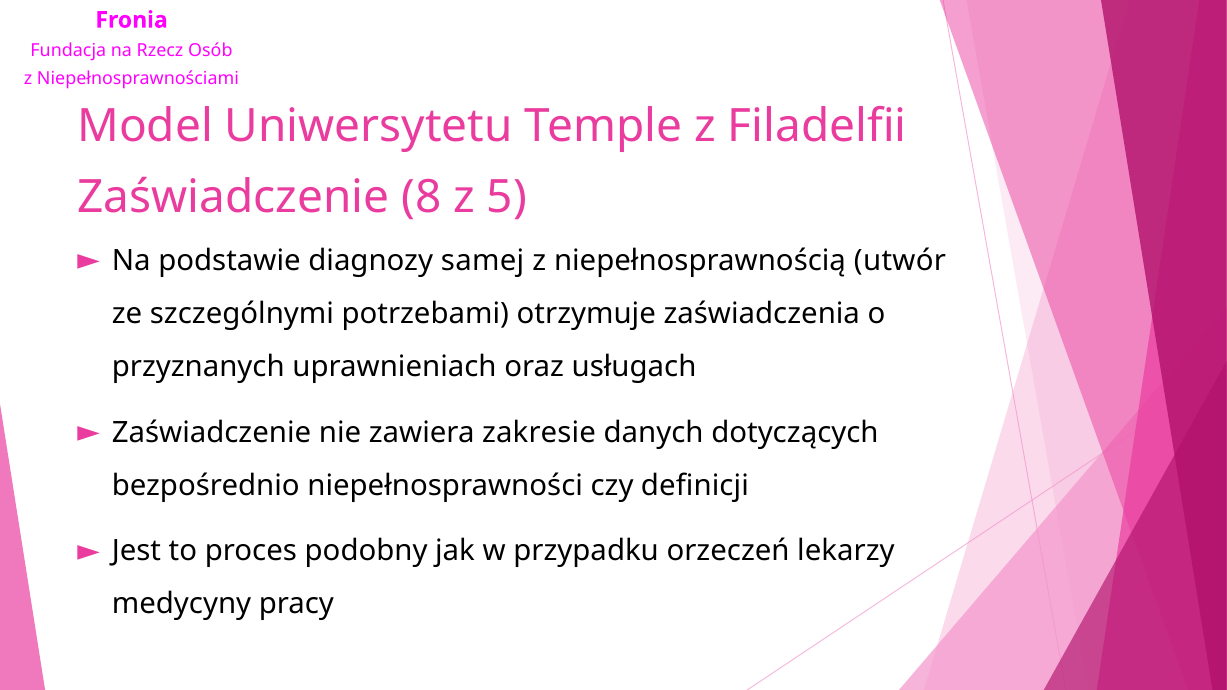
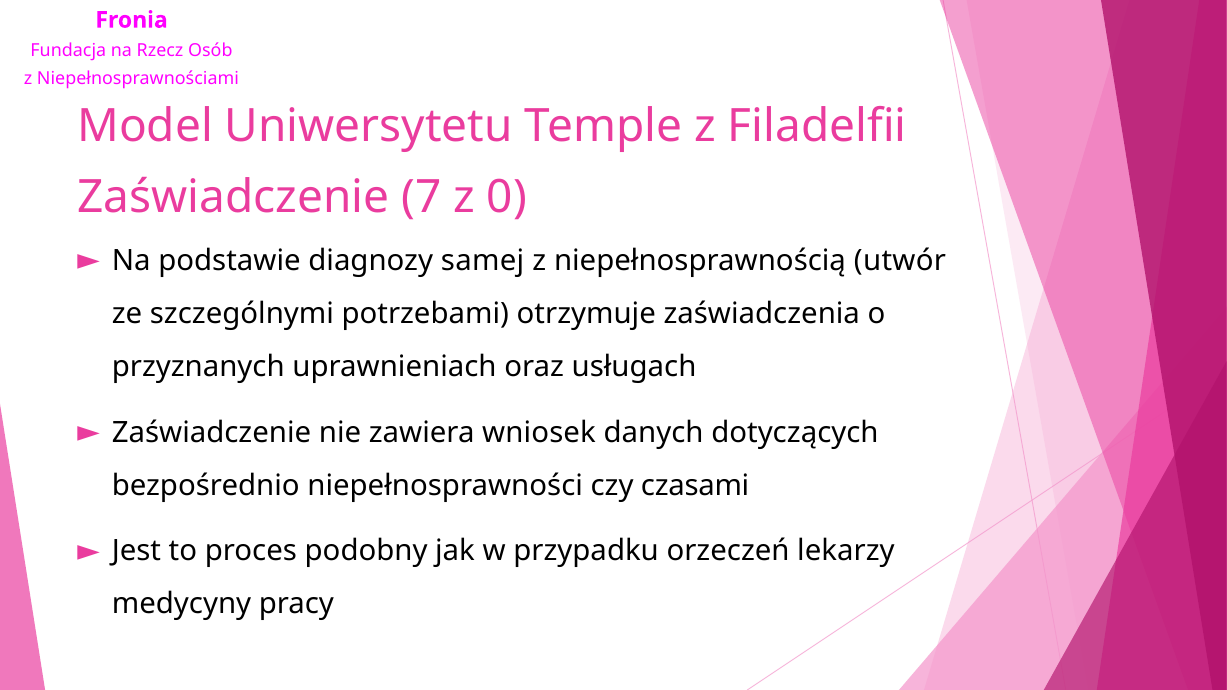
8: 8 -> 7 (421, 198)
5: 5 -> 0 (507, 198)
zakresie: zakresie -> wniosek (539, 432)
definicji: definicji -> czasami (695, 485)
